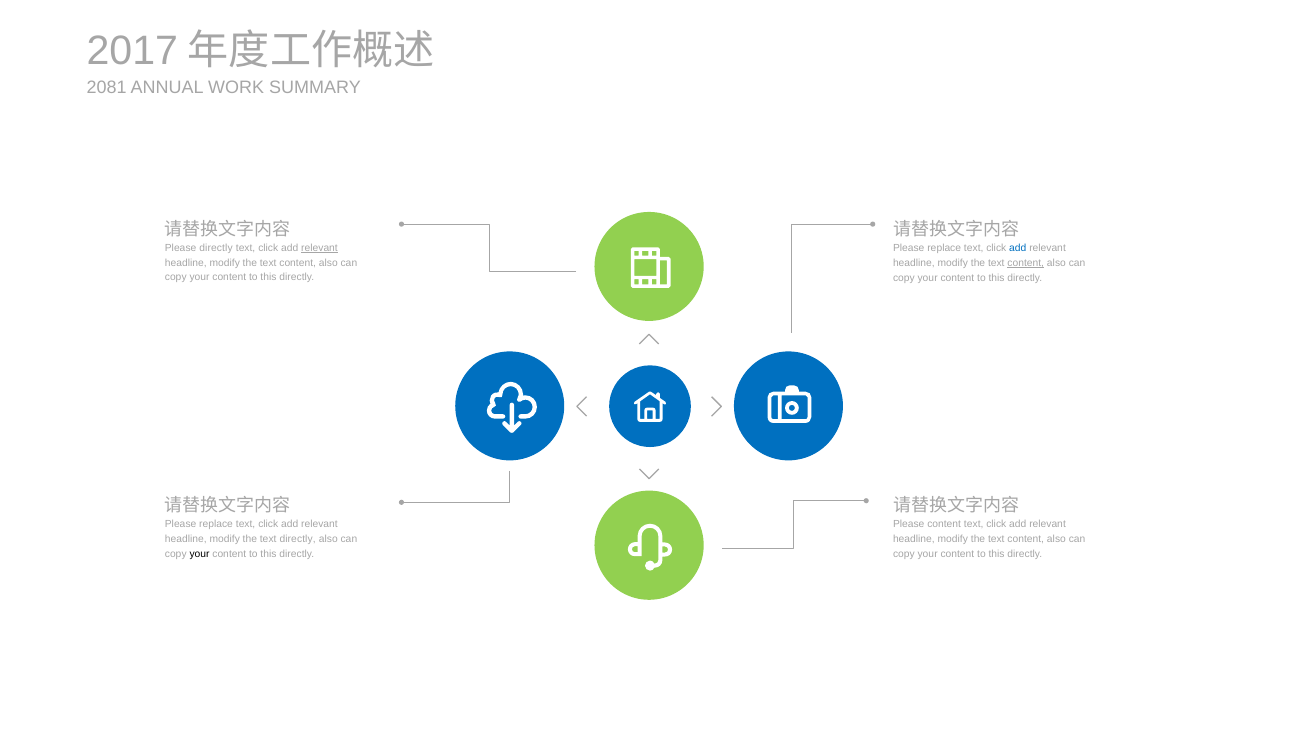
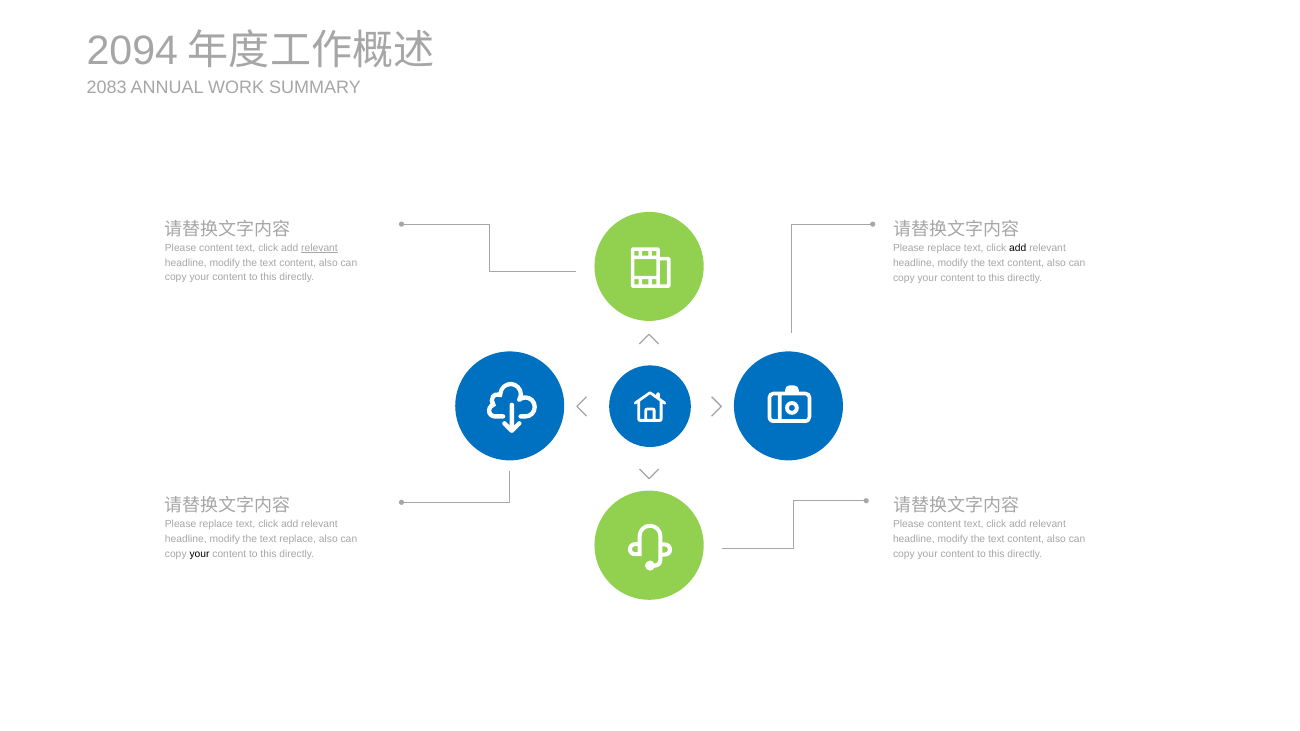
2017: 2017 -> 2094 (132, 51)
2081: 2081 -> 2083 (107, 87)
directly: directly -> content (216, 248)
add colour: blue -> black (1018, 249)
content underline: present -> none (1026, 263)
text directly: directly -> replace (298, 539)
